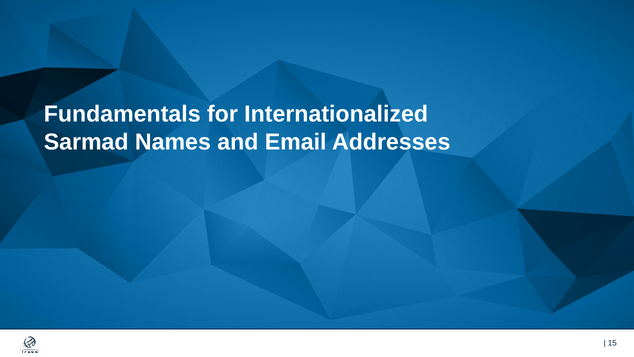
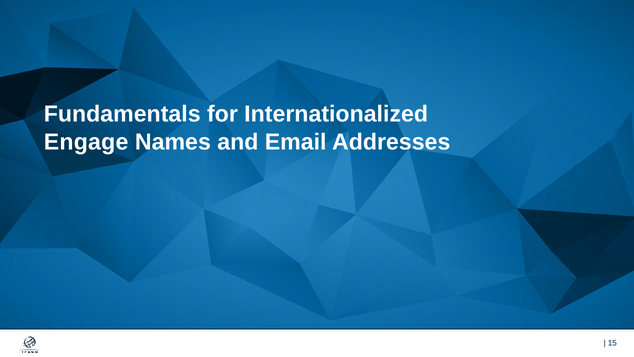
Sarmad: Sarmad -> Engage (86, 142)
